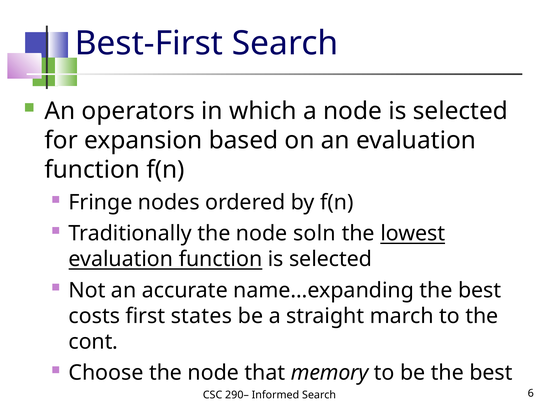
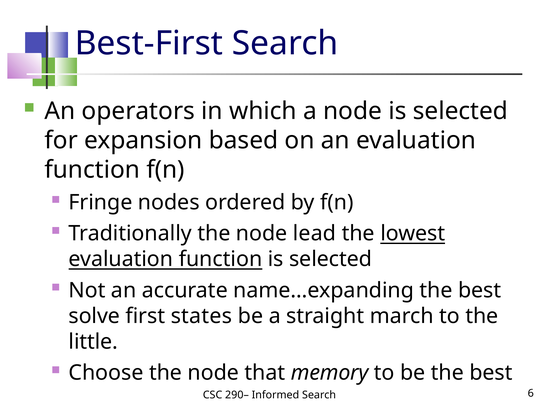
soln: soln -> lead (314, 234)
costs: costs -> solve (94, 316)
cont: cont -> little (93, 342)
